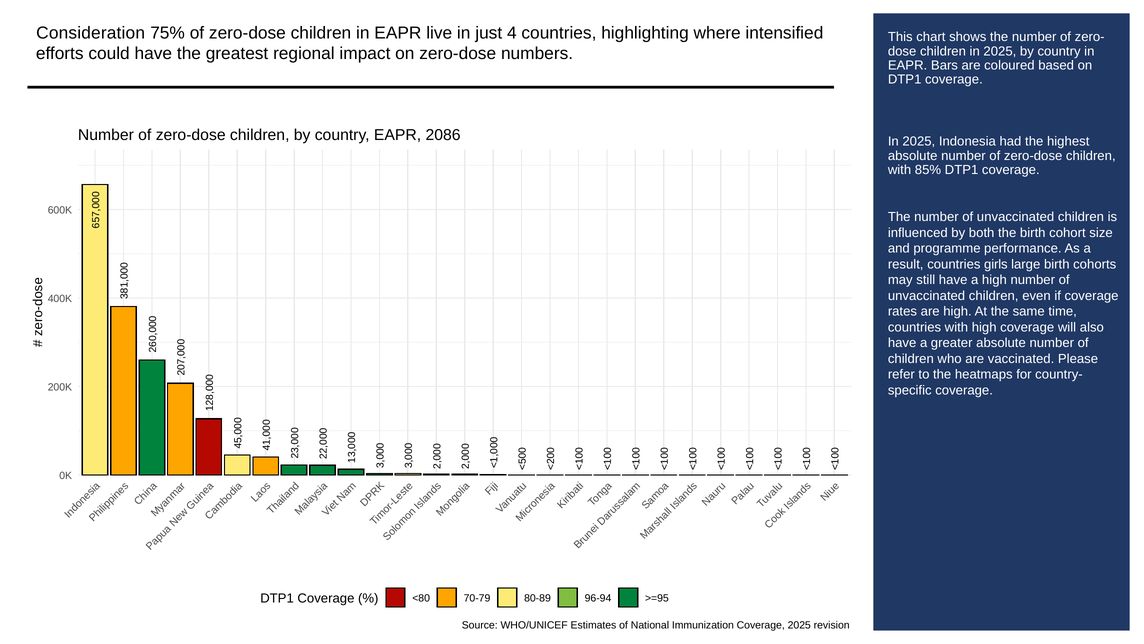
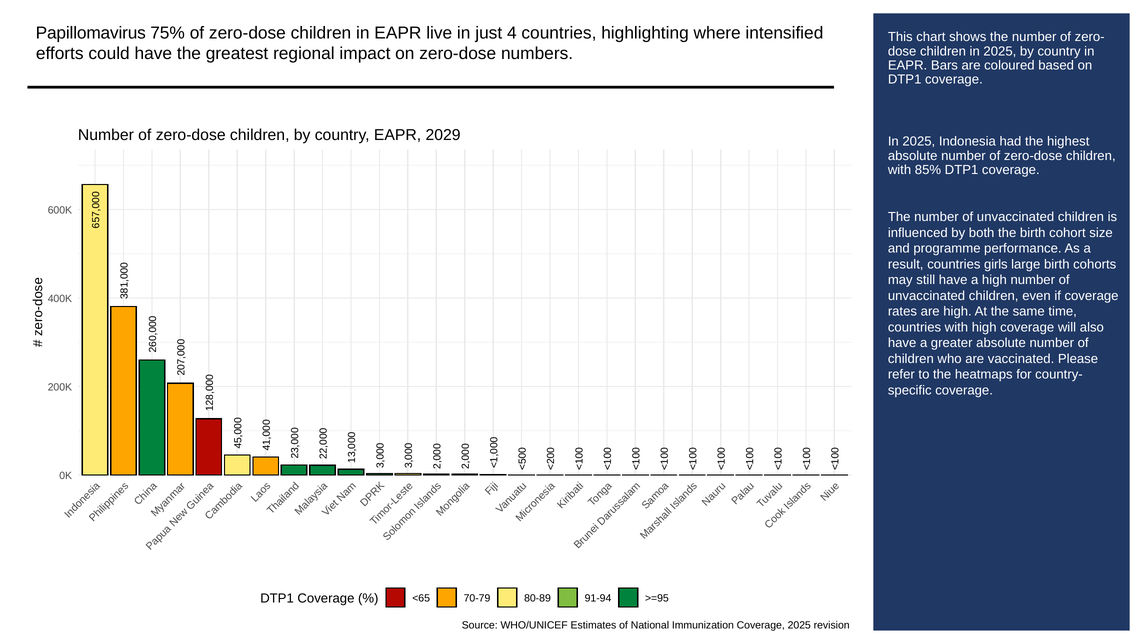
Consideration: Consideration -> Papillomavirus (91, 33)
2086: 2086 -> 2029 (443, 135)
<80: <80 -> <65 (421, 598)
96-94: 96-94 -> 91-94 (598, 598)
